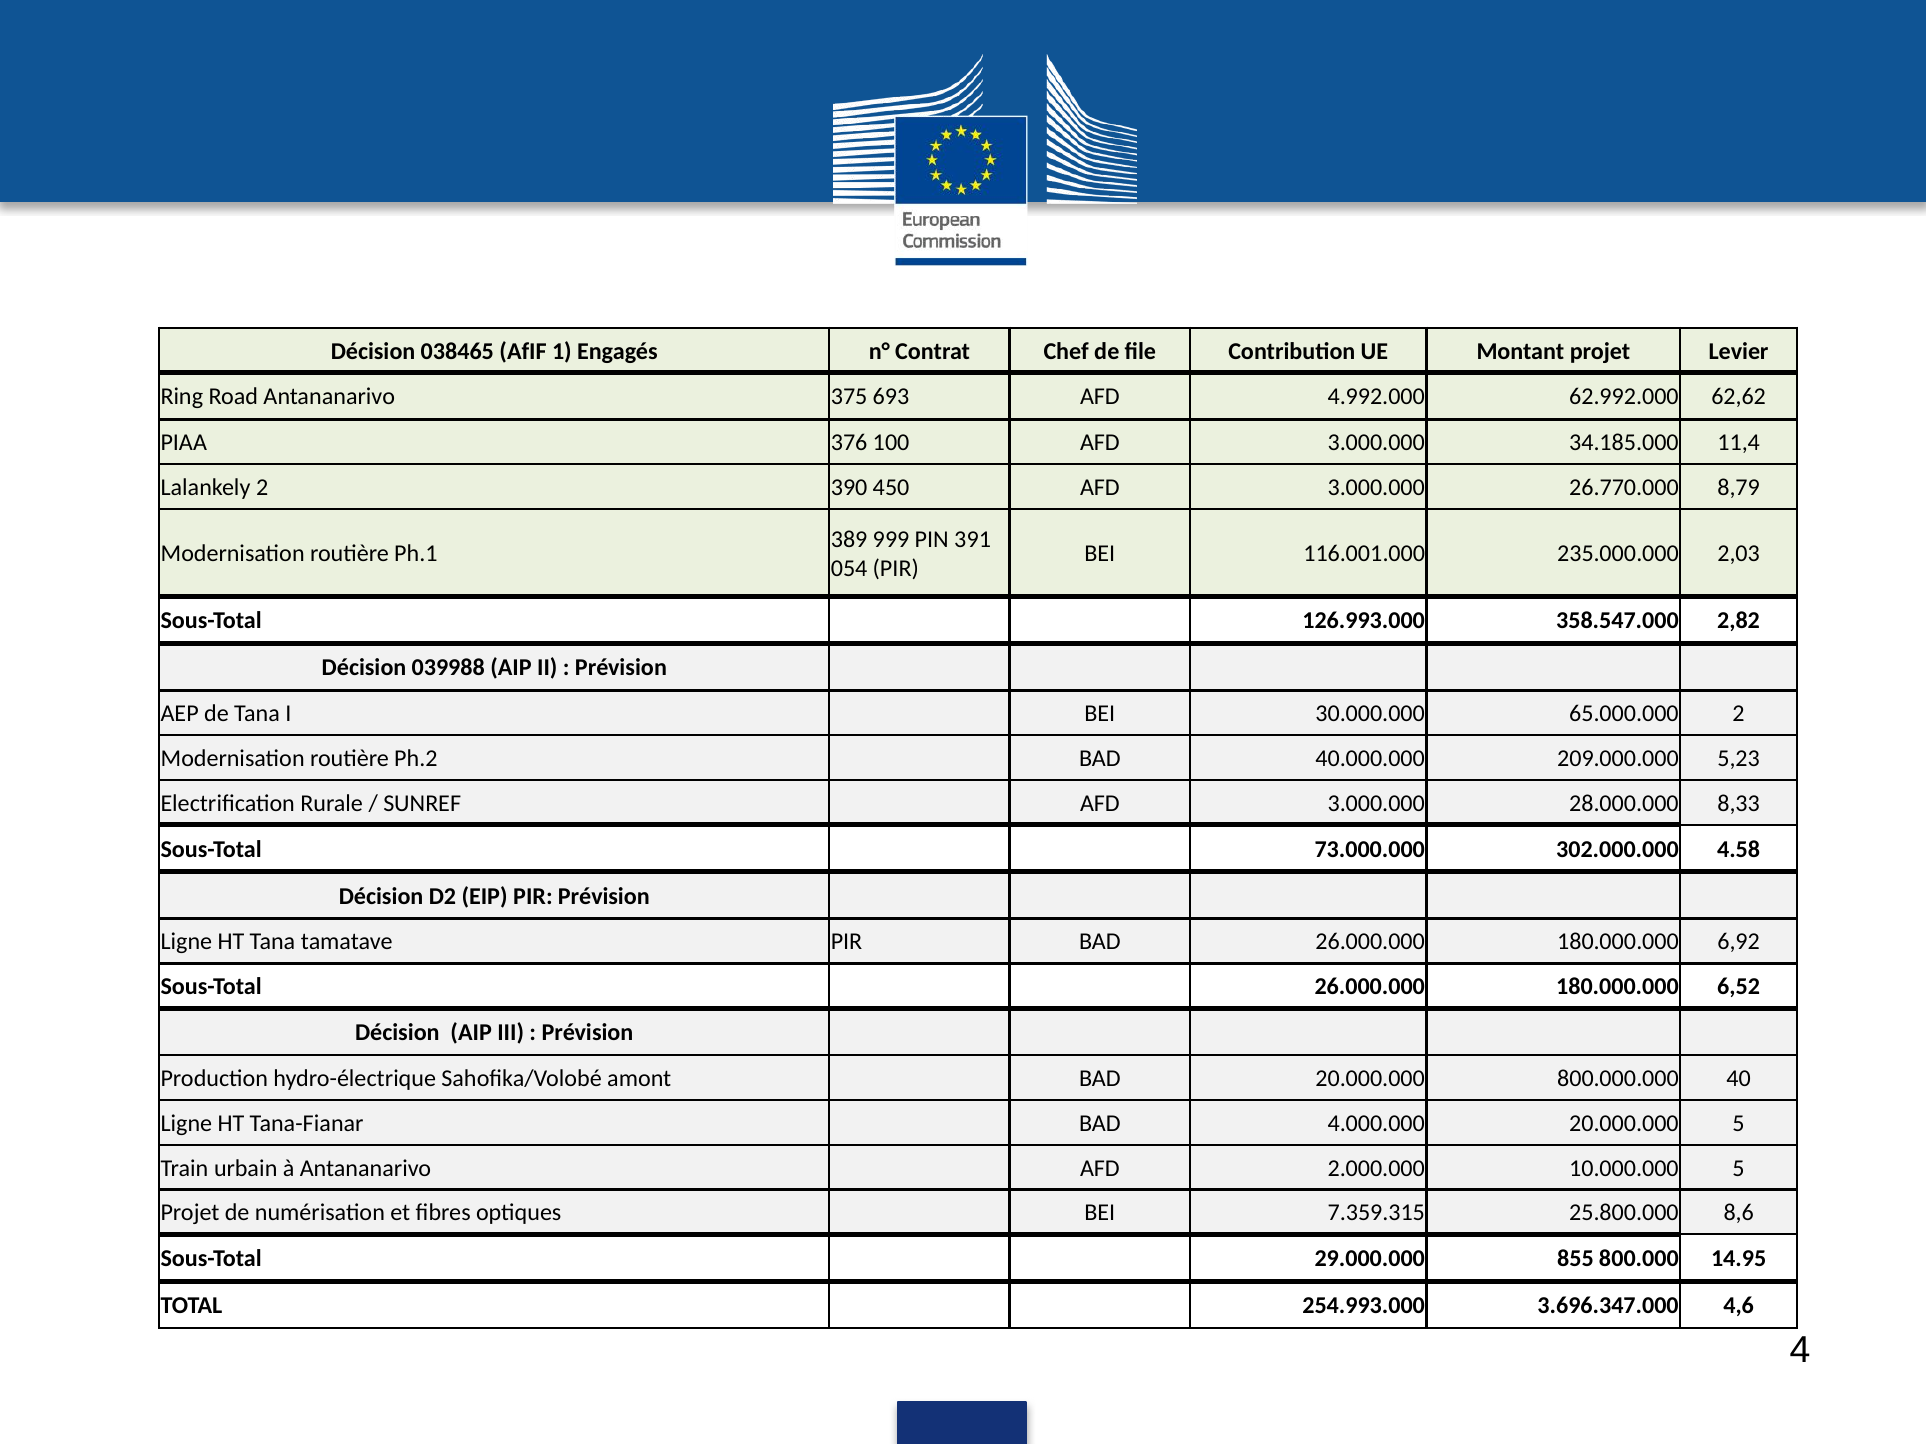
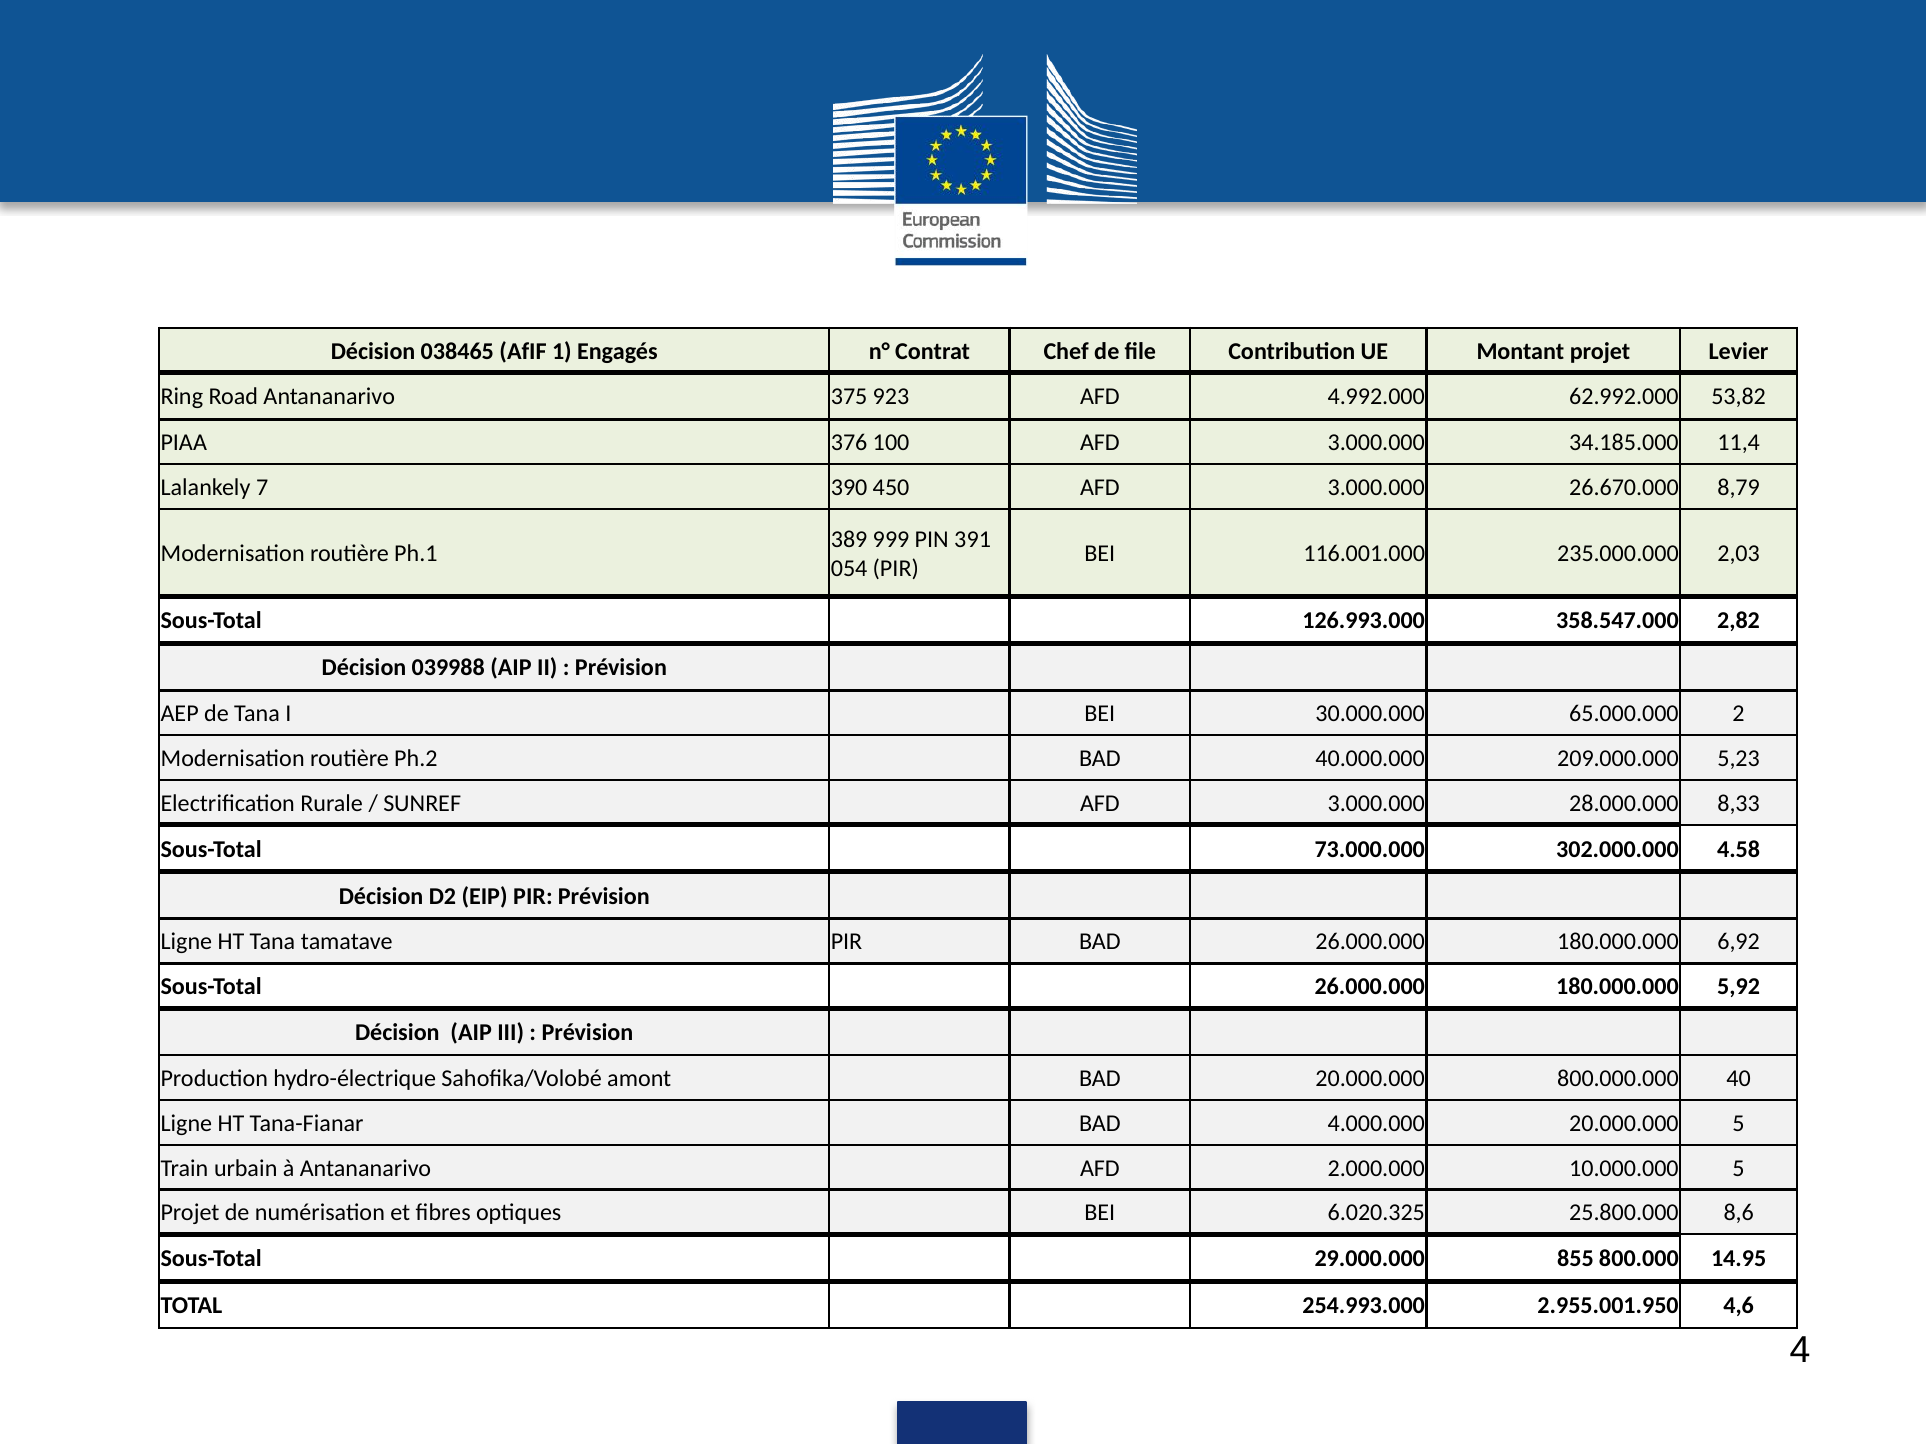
693: 693 -> 923 (891, 397)
62,62: 62,62 -> 53,82 (1739, 397)
Lalankely 2: 2 -> 7 (262, 488)
26.770.000: 26.770.000 -> 26.670.000 (1624, 488)
6,52: 6,52 -> 5,92 (1739, 987)
7.359.315: 7.359.315 -> 6.020.325 (1376, 1213)
3.696.347.000: 3.696.347.000 -> 2.955.001.950 (1608, 1306)
